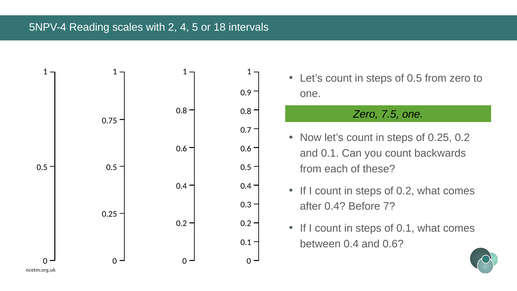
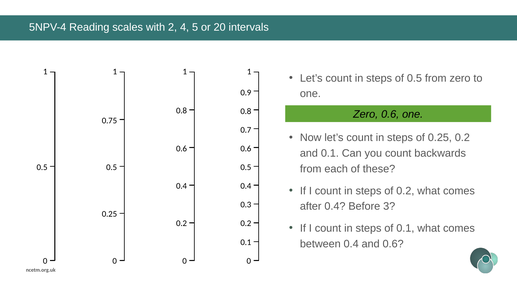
18: 18 -> 20 (220, 27)
Zero 7.5: 7.5 -> 0.6 (390, 114)
7: 7 -> 3 (389, 206)
